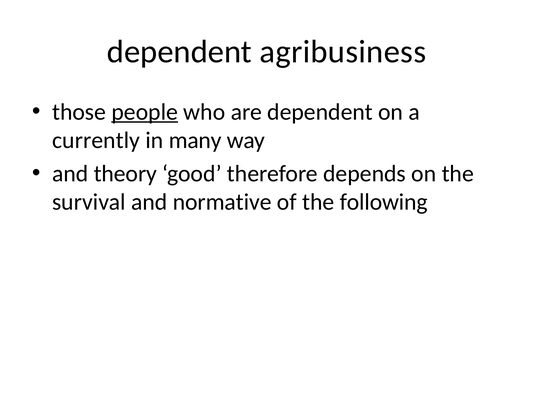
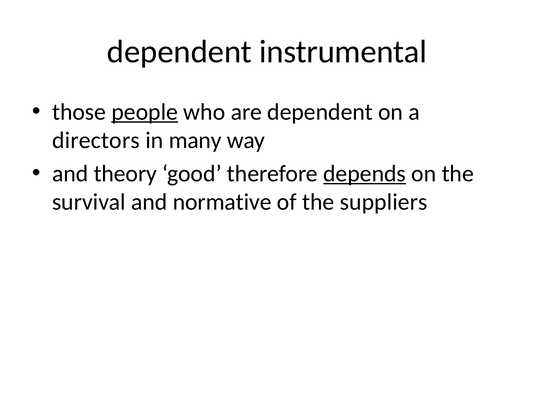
agribusiness: agribusiness -> instrumental (343, 52)
currently: currently -> directors (96, 141)
depends underline: none -> present (365, 174)
following: following -> suppliers (384, 202)
